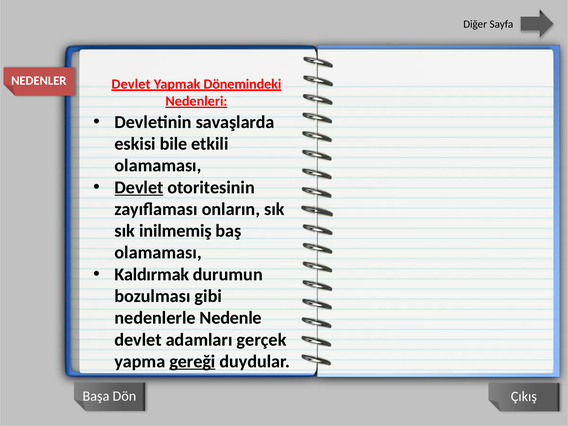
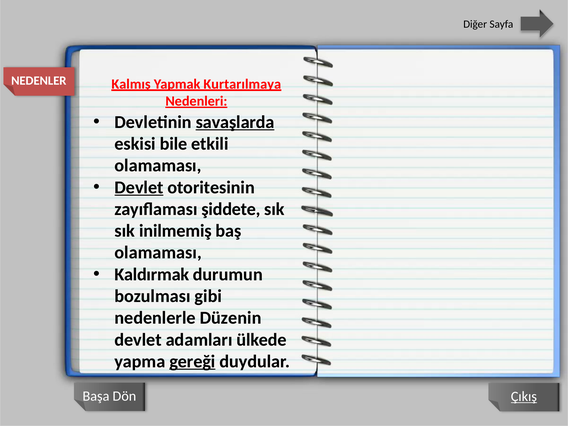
Devlet: Devlet -> Kalmış (131, 84)
Dönemindeki: Dönemindeki -> Kurtarılmaya (242, 84)
savaşlarda underline: none -> present (235, 122)
onların: onların -> şiddete (231, 209)
Nedenle: Nedenle -> Düzenin (231, 318)
gerçek: gerçek -> ülkede (262, 340)
Çıkış underline: none -> present (524, 397)
